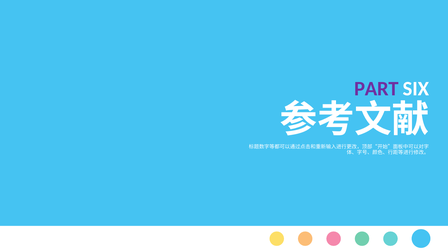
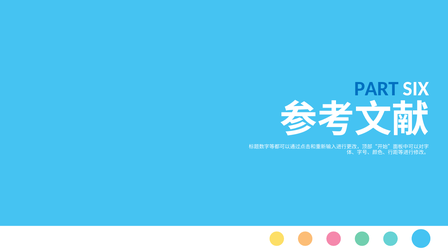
PART colour: purple -> blue (376, 89)
